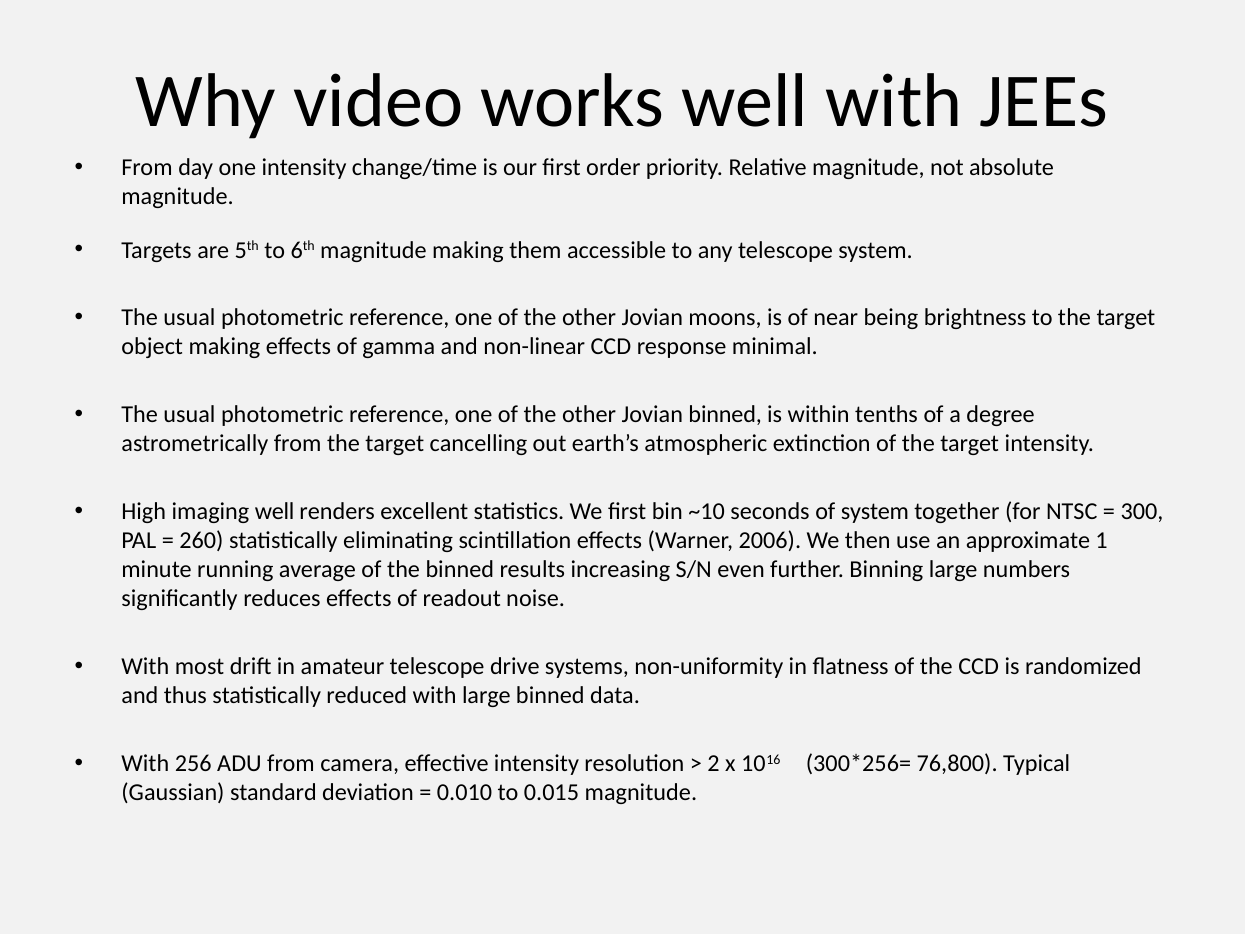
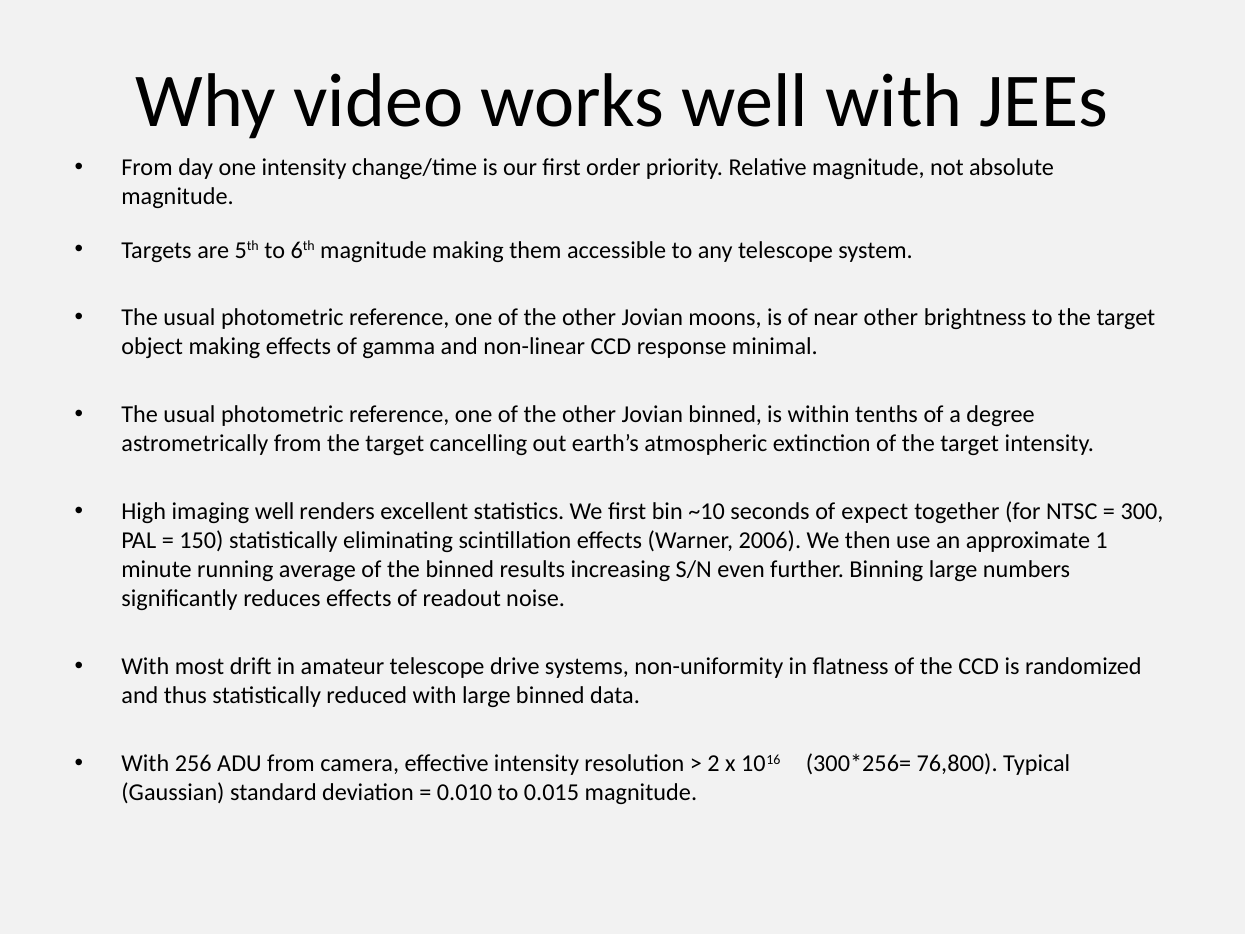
near being: being -> other (891, 318)
of system: system -> expect (875, 512)
260: 260 -> 150 (201, 541)
